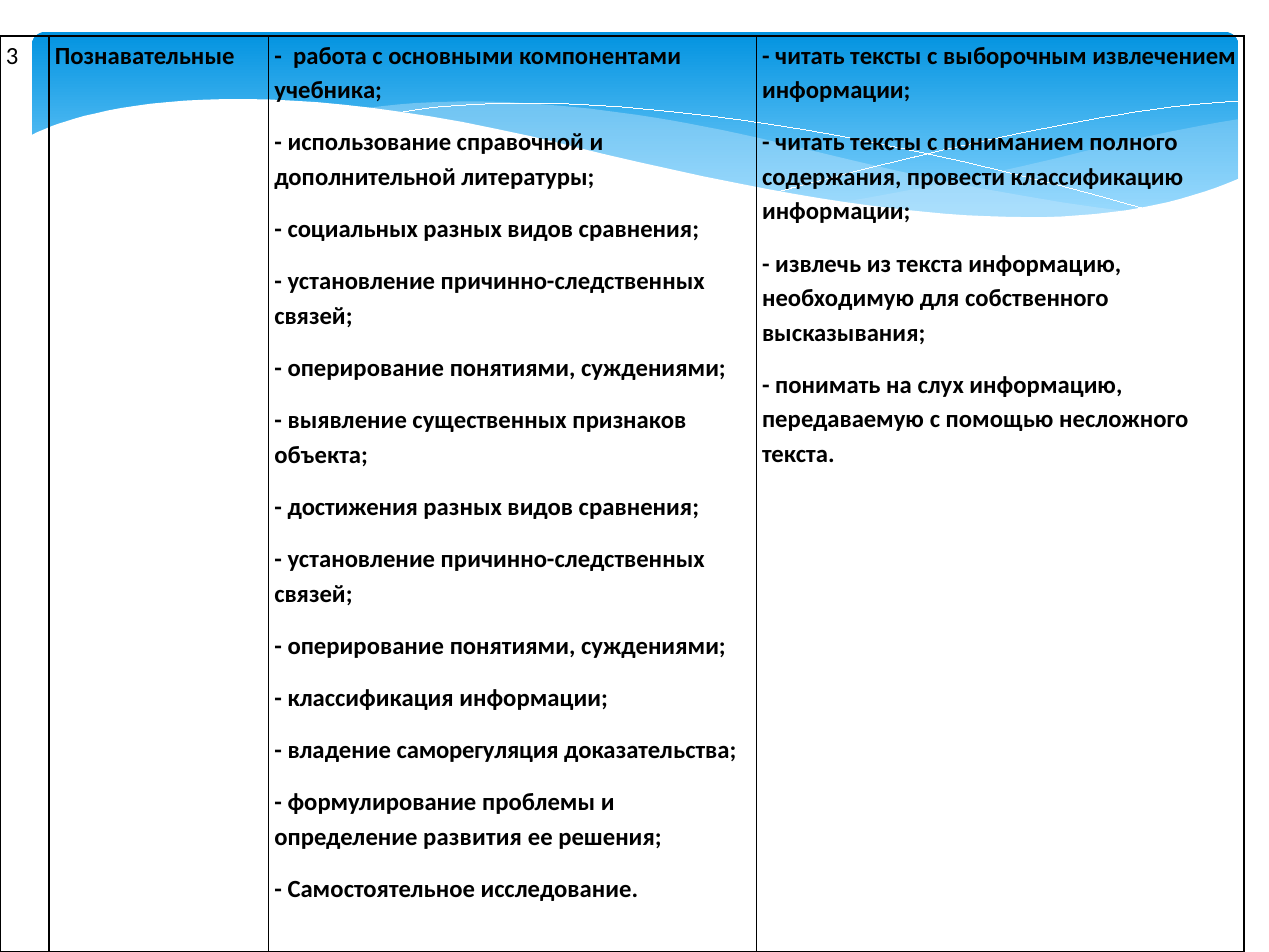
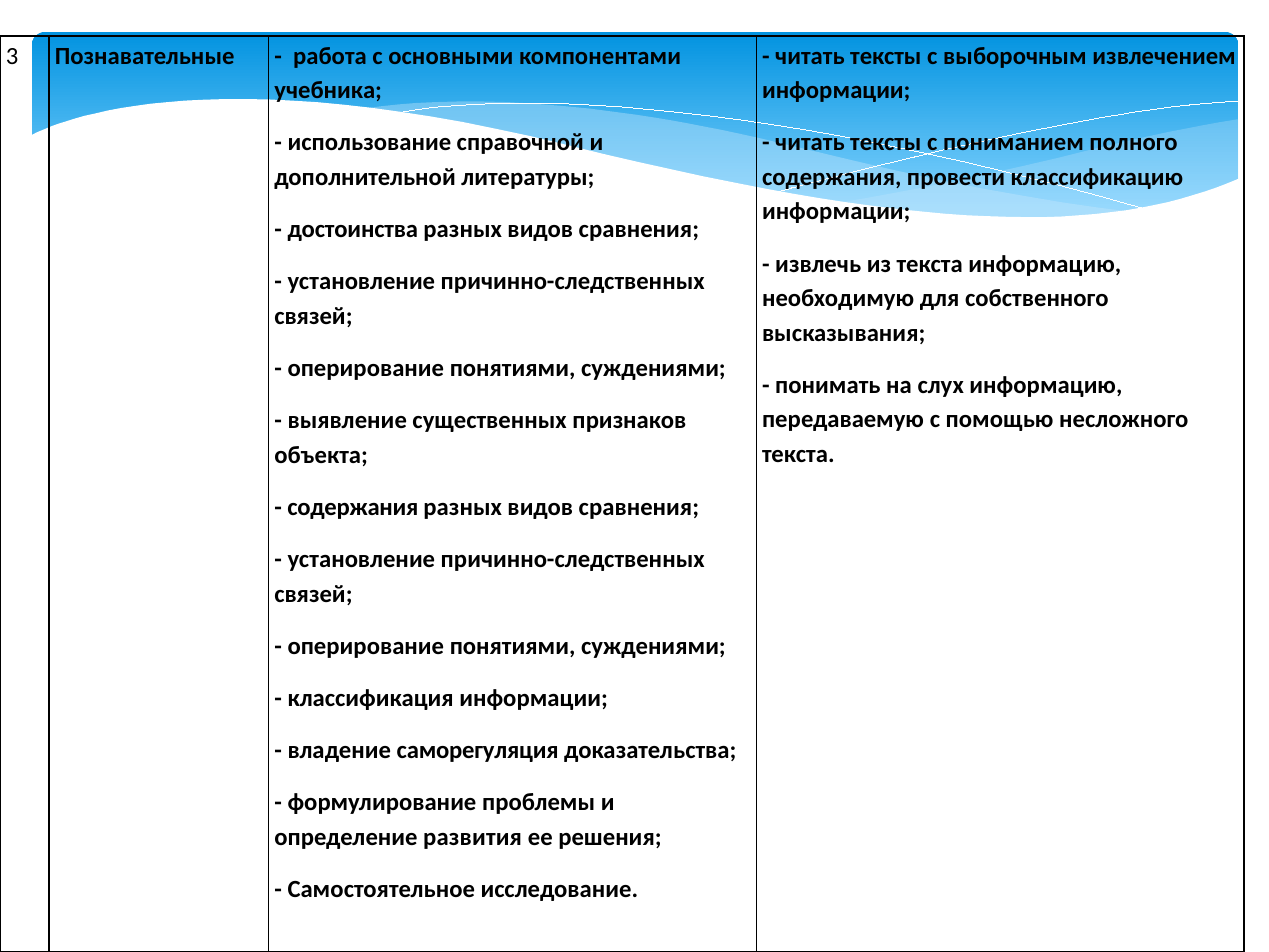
социальных: социальных -> достоинства (353, 229)
достижения: достижения -> содержания (353, 507)
